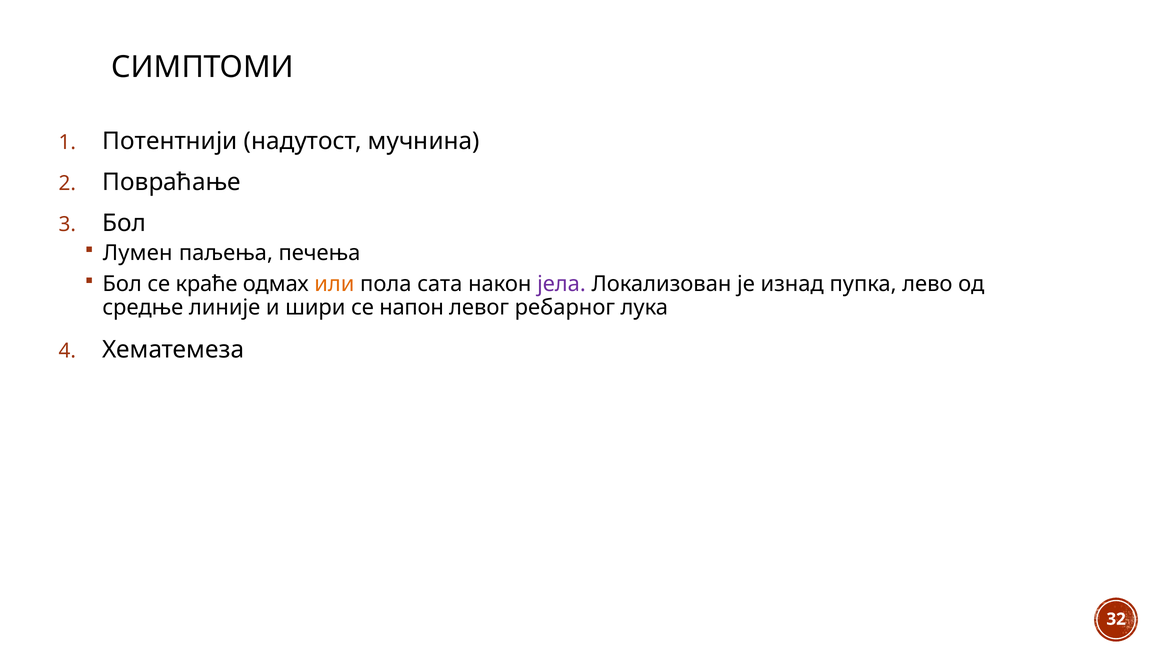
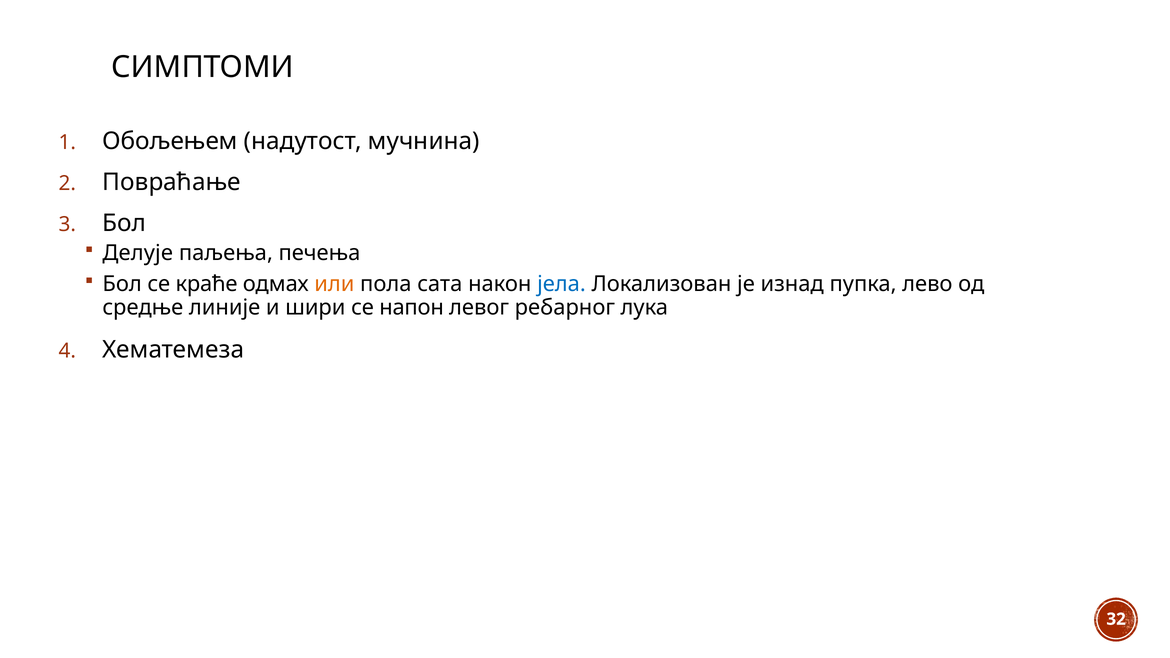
Потентнији: Потентнији -> Обољењем (170, 141)
Лумен: Лумен -> Делује (138, 253)
јела colour: purple -> blue (561, 284)
